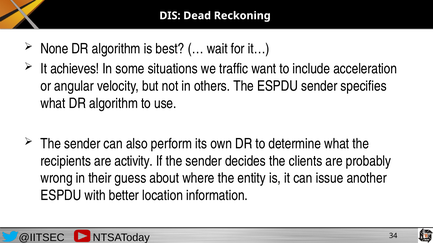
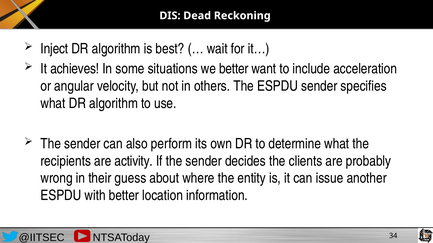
None: None -> Inject (54, 49)
we traffic: traffic -> better (234, 69)
